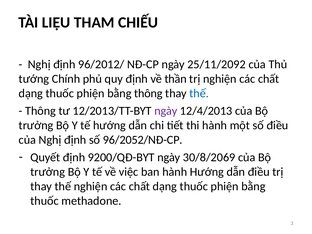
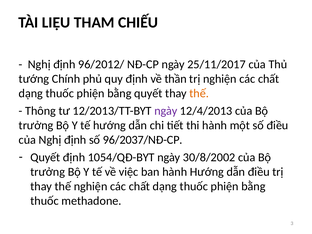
25/11/2092: 25/11/2092 -> 25/11/2017 (217, 64)
bằng thông: thông -> quyết (148, 93)
thế colour: blue -> orange (199, 93)
96/2052/NĐ-CP: 96/2052/NĐ-CP -> 96/2037/NĐ-CP (143, 140)
9200/QĐ-BYT: 9200/QĐ-BYT -> 1054/QĐ-BYT (121, 157)
30/8/2069: 30/8/2069 -> 30/8/2002 (209, 157)
